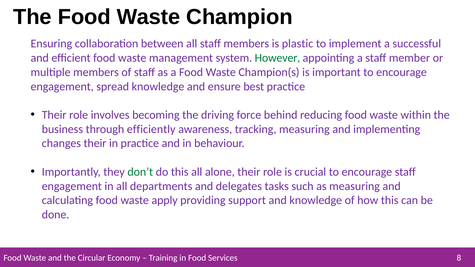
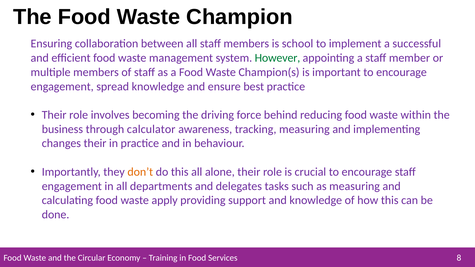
plastic: plastic -> school (298, 44)
efficiently: efficiently -> calculator (151, 129)
don’t colour: green -> orange (140, 172)
